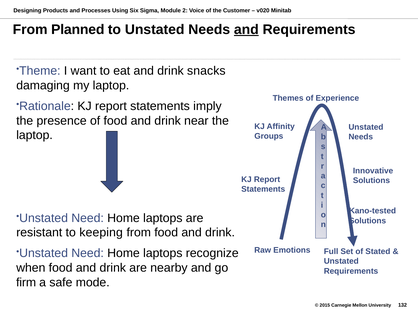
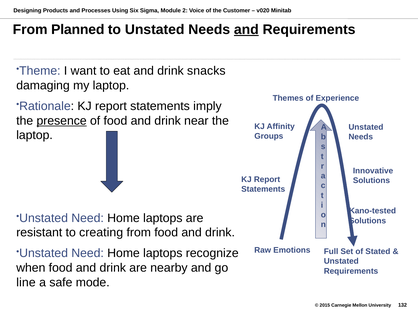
presence underline: none -> present (62, 121)
keeping: keeping -> creating (101, 233)
firm: firm -> line (26, 283)
